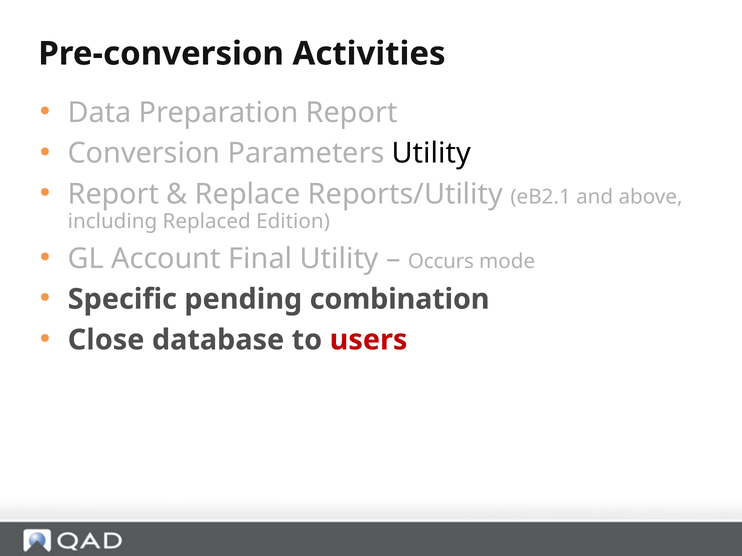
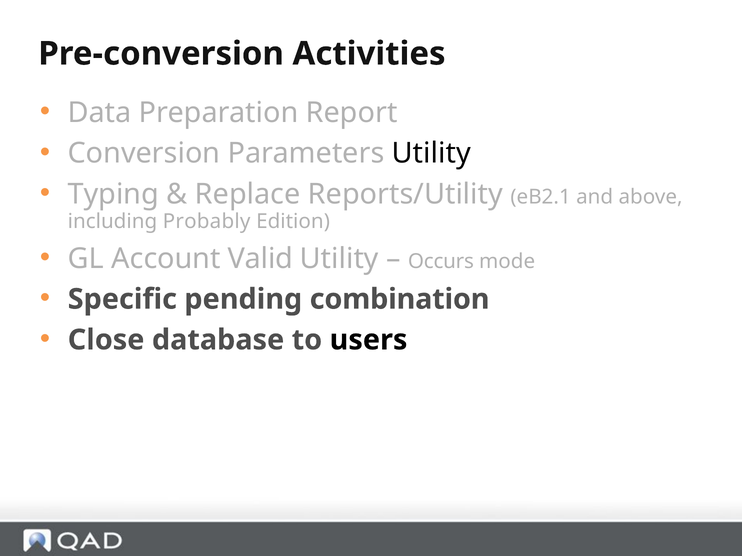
Report: Report -> Typing (113, 194)
Replaced: Replaced -> Probably (207, 222)
Final: Final -> Valid (260, 259)
users colour: red -> black (369, 340)
